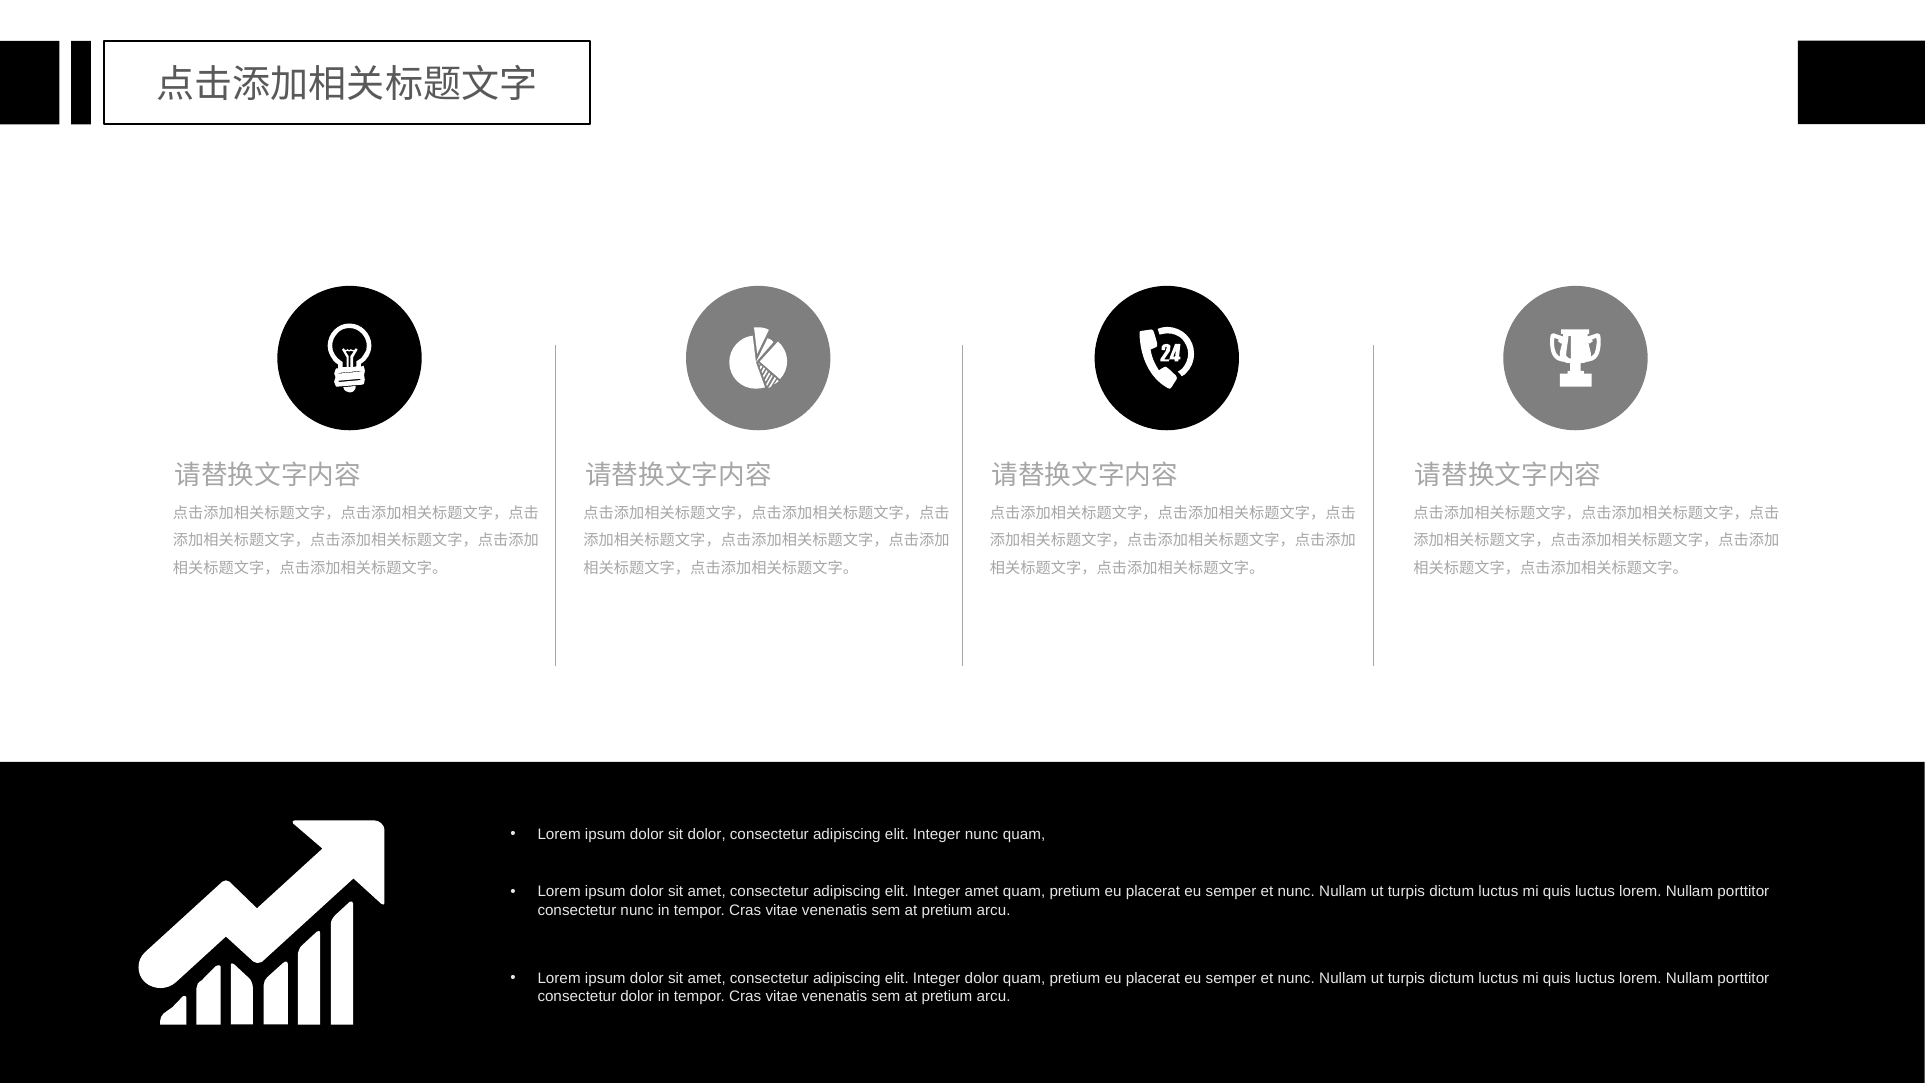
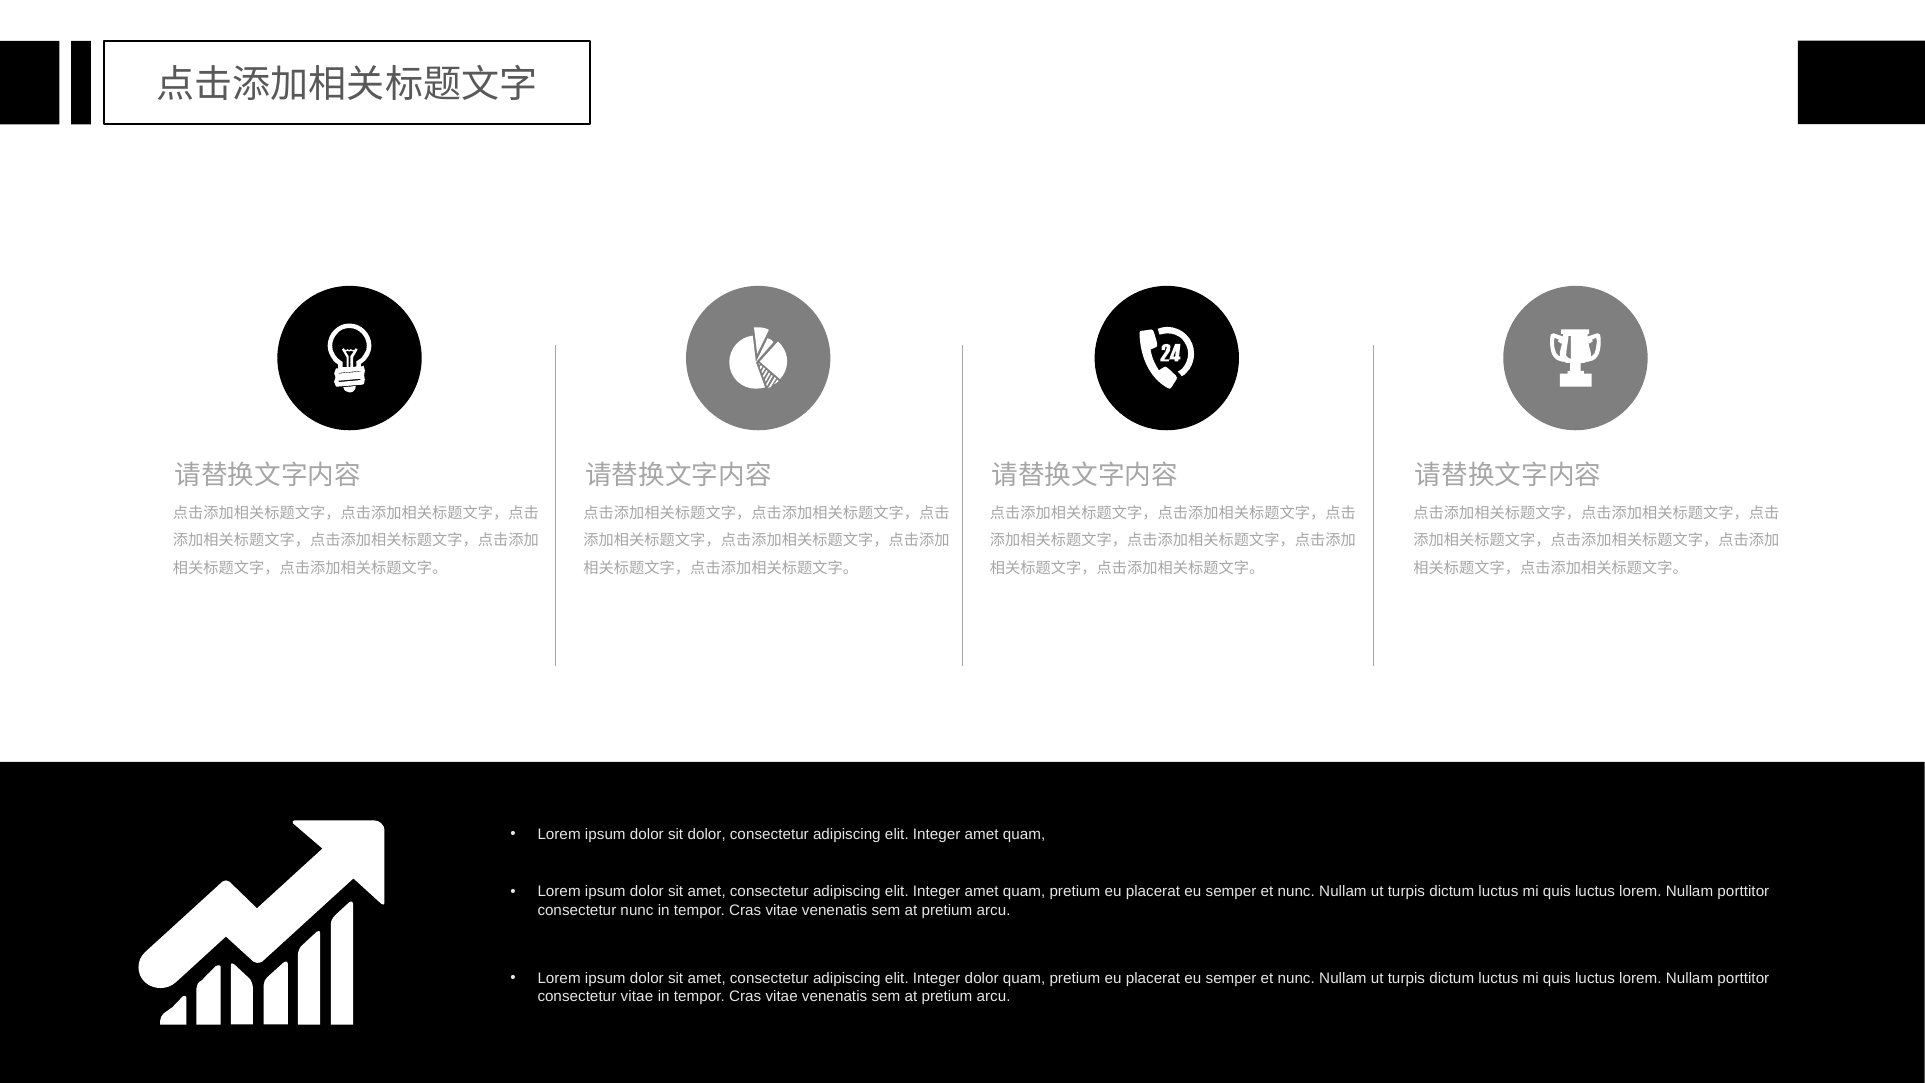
nunc: nunc -> amet (982, 834)
consectetur dolor: dolor -> vitae (637, 997)
